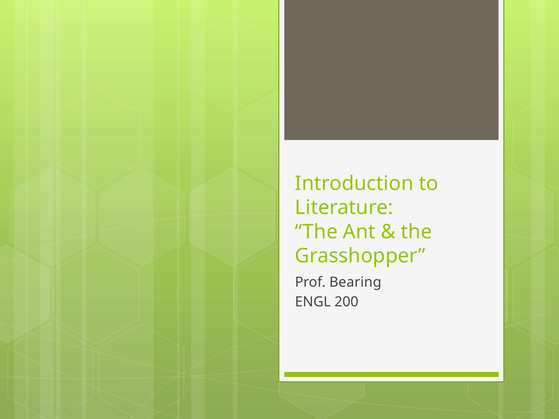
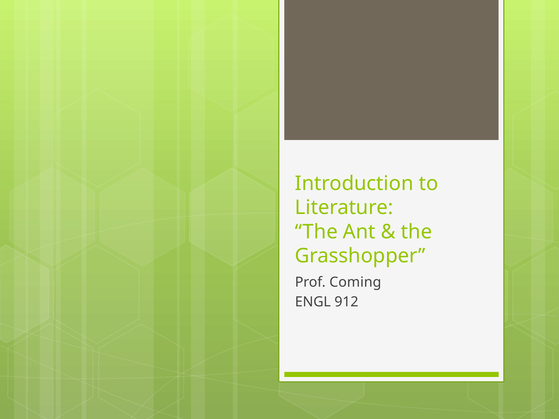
Bearing: Bearing -> Coming (355, 282)
200: 200 -> 912 (346, 302)
